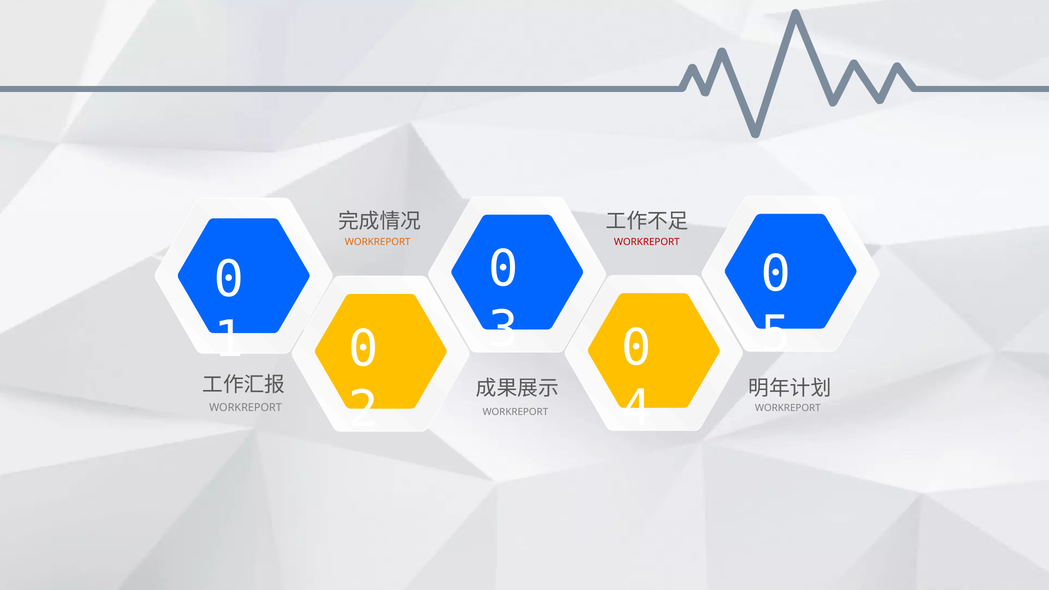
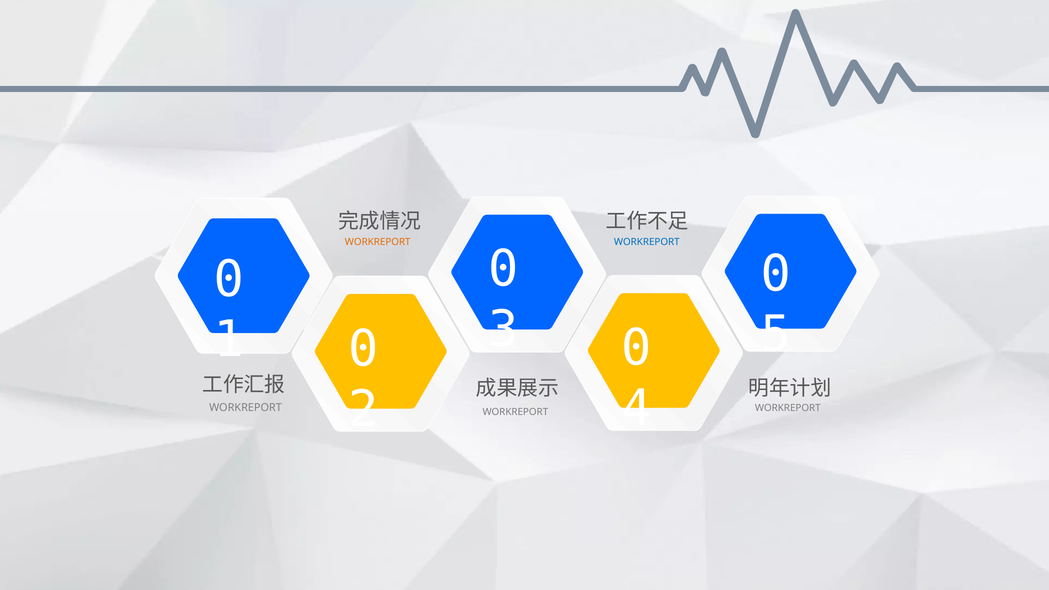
WORKREPORT colour: red -> blue (647, 242)
